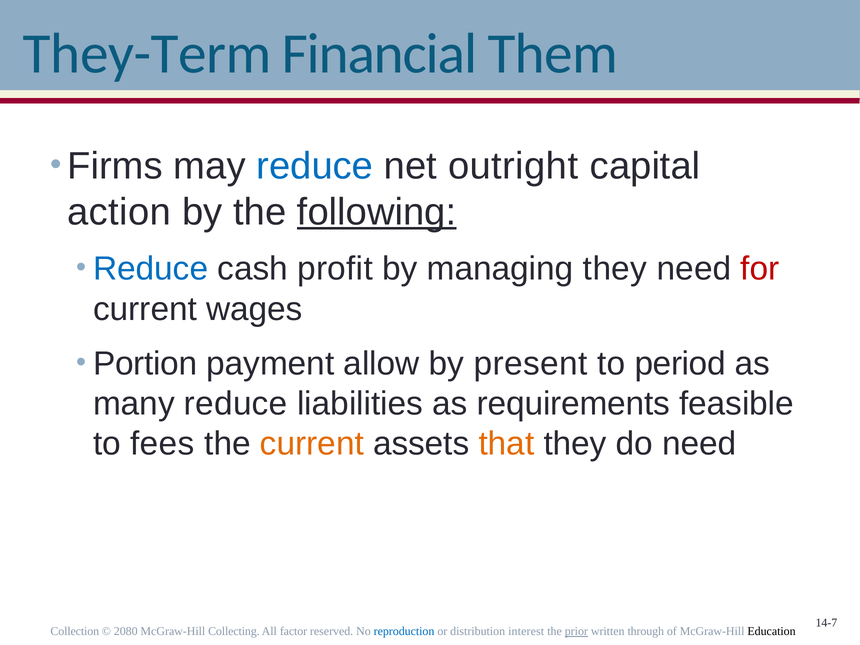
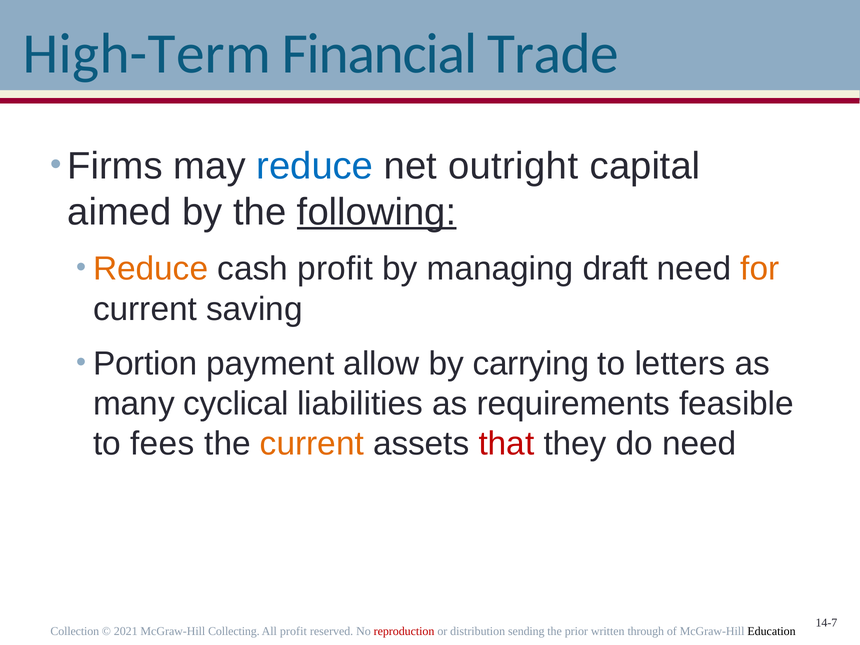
They-Term: They-Term -> High-Term (147, 54)
Them: Them -> Trade (553, 54)
action: action -> aimed (119, 212)
Reduce colour: blue -> orange (151, 269)
managing they: they -> draft (615, 269)
for colour: red -> orange (760, 269)
wages: wages -> saving (254, 309)
present: present -> carrying (531, 364)
period: period -> letters (680, 364)
many reduce: reduce -> cyclical (236, 404)
that colour: orange -> red (506, 444)
2080: 2080 -> 2021 (126, 631)
All factor: factor -> profit (293, 631)
reproduction colour: blue -> red (404, 631)
interest: interest -> sending (526, 631)
prior underline: present -> none (576, 631)
